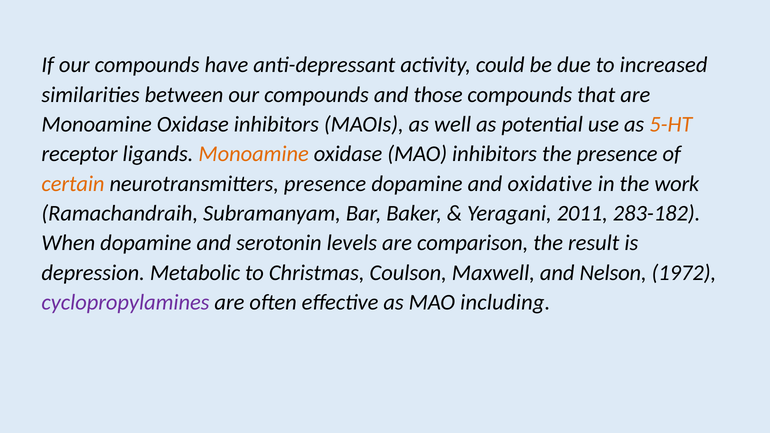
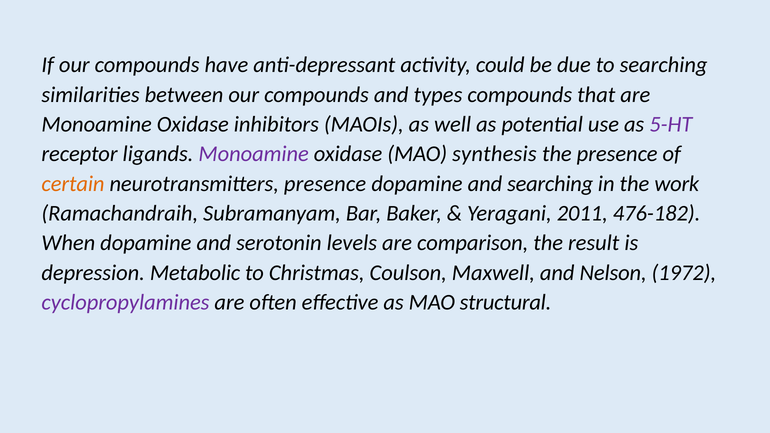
to increased: increased -> searching (664, 65)
those: those -> types (438, 95)
5-HT colour: orange -> purple (671, 124)
Monoamine colour: orange -> purple (254, 154)
MAO inhibitors: inhibitors -> synthesis (494, 154)
and oxidative: oxidative -> searching (550, 184)
283-182: 283-182 -> 476-182 (657, 213)
including: including -> structural (505, 302)
